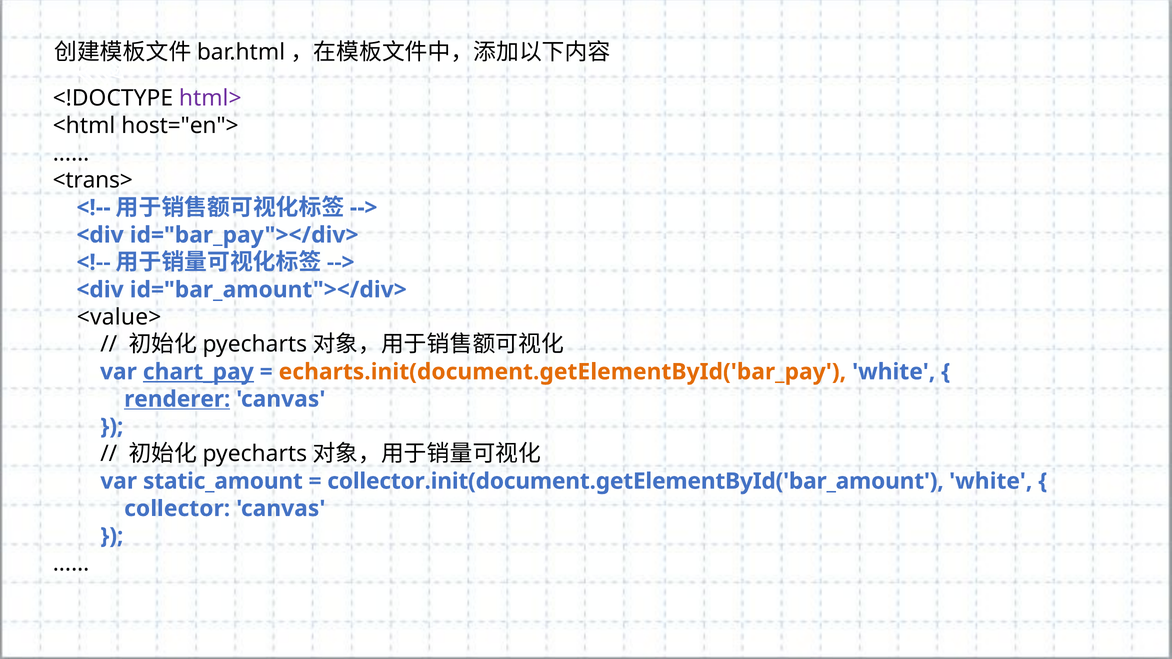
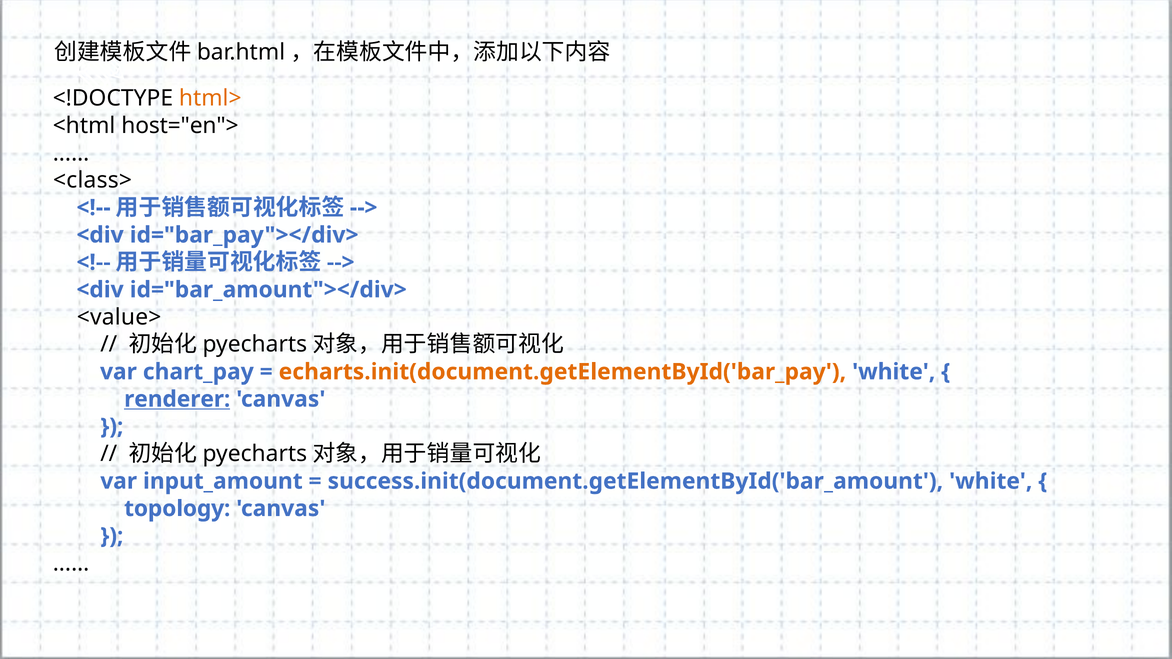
html> colour: purple -> orange (210, 98)
<trans>: <trans> -> <class> (93, 180)
chart_pay underline: present -> none (198, 372)
static_amount: static_amount -> input_amount (223, 481)
collector.init(document.getElementById('bar_amount: collector.init(document.getElementById('bar_amount -> success.init(document.getElementById('bar_amount (635, 481)
collector: collector -> topology (177, 509)
